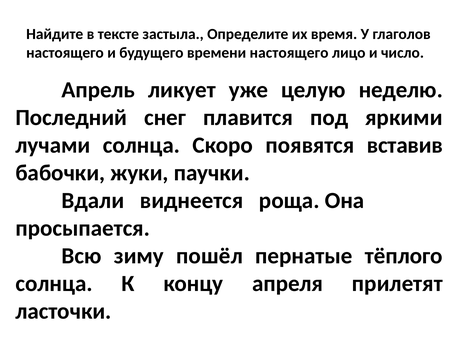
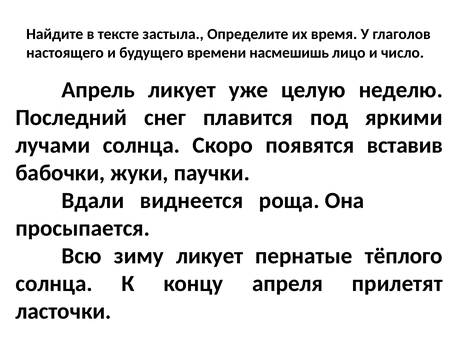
времени настоящего: настоящего -> насмешишь (289, 53)
зиму пошёл: пошёл -> ликует (210, 256)
